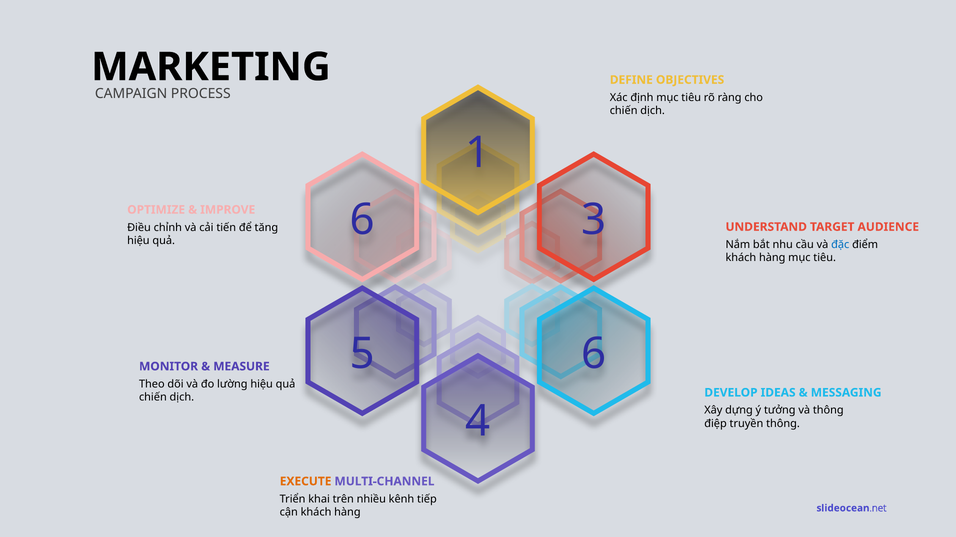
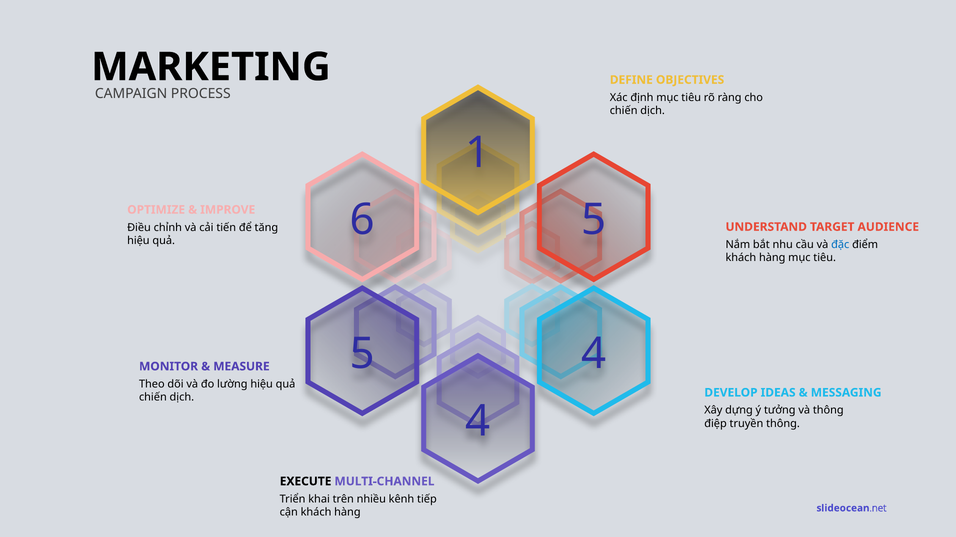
6 3: 3 -> 5 (594, 220)
5 6: 6 -> 4 (594, 354)
EXECUTE colour: orange -> black (306, 482)
